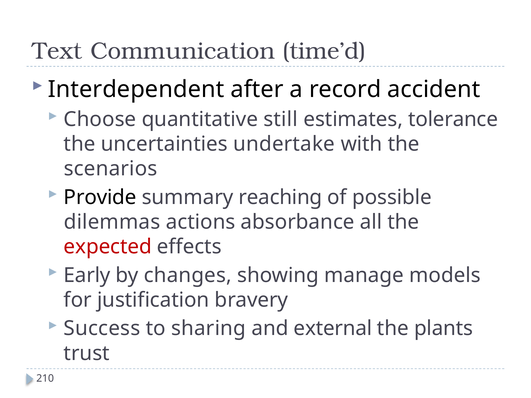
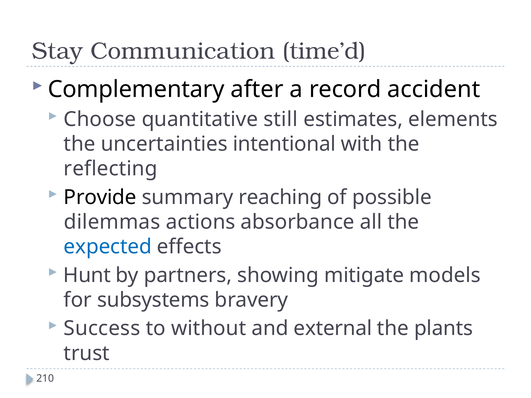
Text: Text -> Stay (57, 51)
Interdependent: Interdependent -> Complementary (136, 89)
tolerance: tolerance -> elements (453, 119)
undertake: undertake -> intentional (284, 144)
scenarios: scenarios -> reflecting (111, 169)
expected colour: red -> blue (108, 247)
Early: Early -> Hunt (87, 275)
changes: changes -> partners (188, 275)
manage: manage -> mitigate (364, 275)
justification: justification -> subsystems (153, 300)
sharing: sharing -> without (209, 329)
